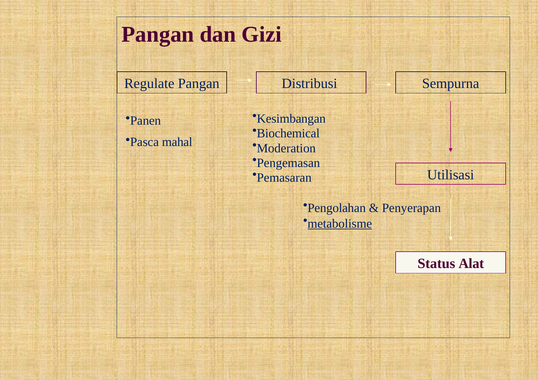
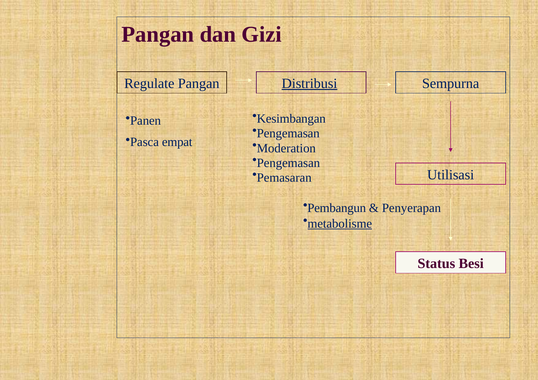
Distribusi underline: none -> present (309, 83)
Biochemical: Biochemical -> Pengemasan (288, 134)
mahal: mahal -> empat (177, 142)
Pengolahan: Pengolahan -> Pembangun (337, 208)
Alat: Alat -> Besi (471, 264)
